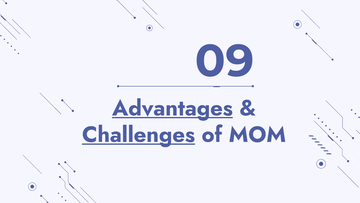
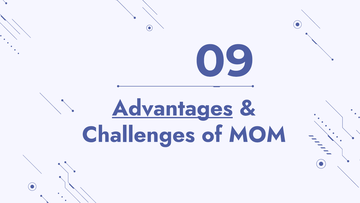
Challenges underline: present -> none (139, 134)
